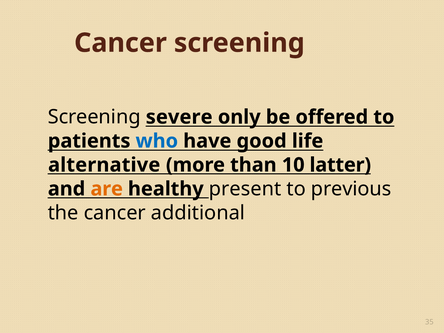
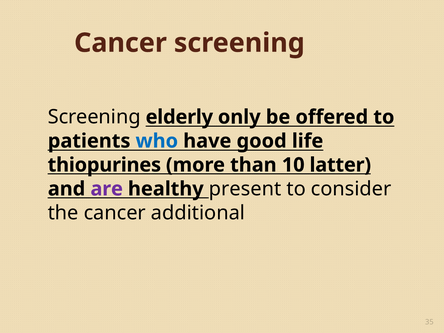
severe: severe -> elderly (179, 117)
alternative: alternative -> thiopurines (104, 165)
are colour: orange -> purple (107, 189)
previous: previous -> consider (351, 189)
